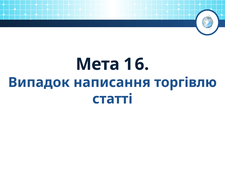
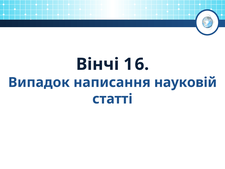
Мета: Мета -> Вінчі (98, 64)
торгівлю: торгівлю -> науковій (185, 82)
